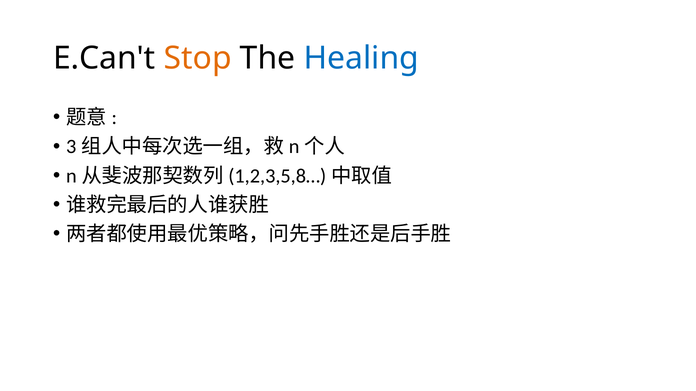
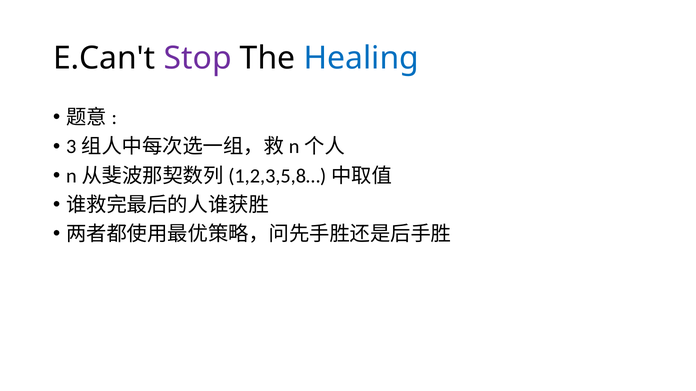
Stop colour: orange -> purple (198, 58)
